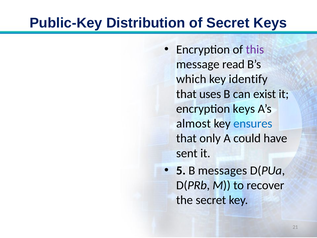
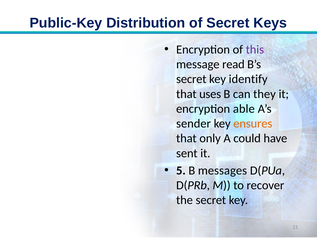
which: which -> secret (191, 79)
exist: exist -> they (265, 94)
encryption keys: keys -> able (244, 109)
almost: almost -> sender (194, 123)
ensures colour: blue -> orange (253, 123)
